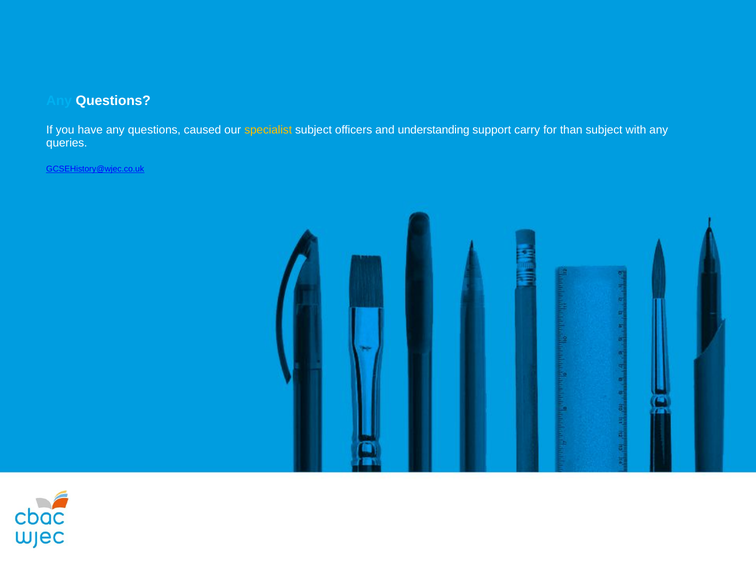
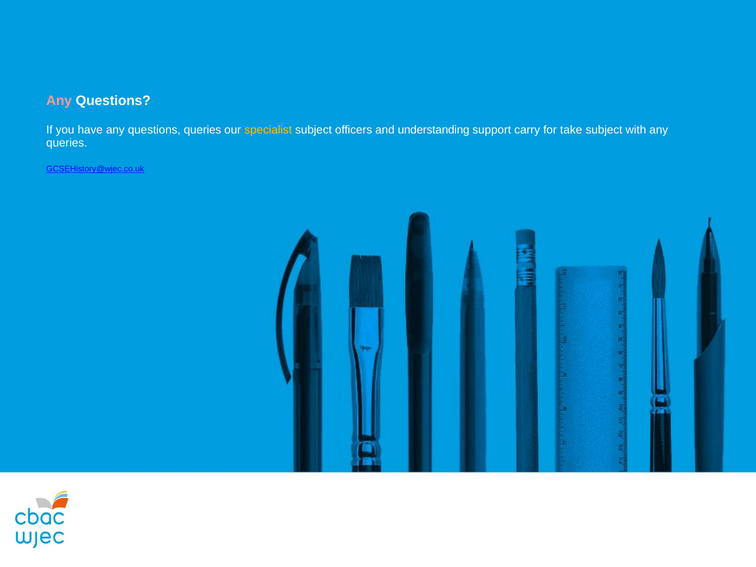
Any colour: light blue -> pink (59, 101)
questions caused: caused -> queries (203, 130)
than: than -> take (571, 130)
